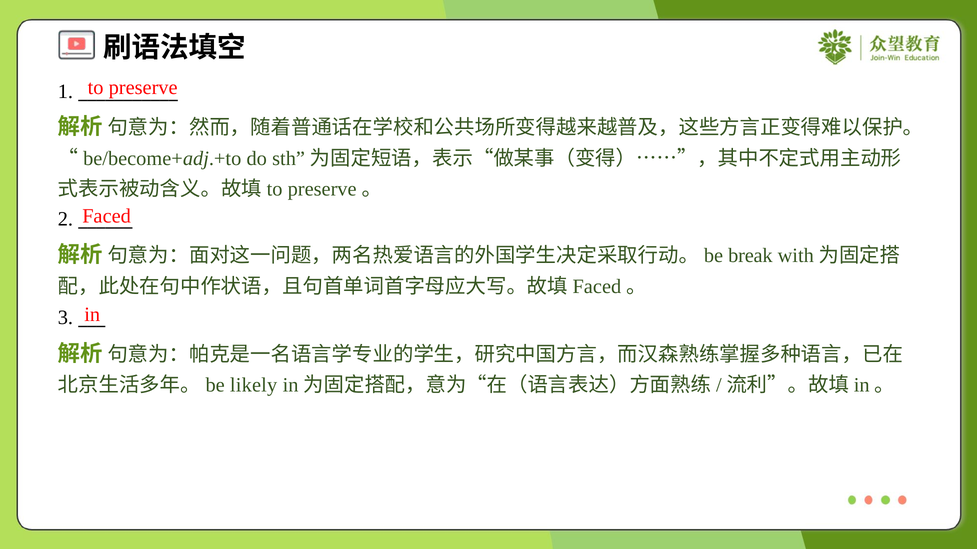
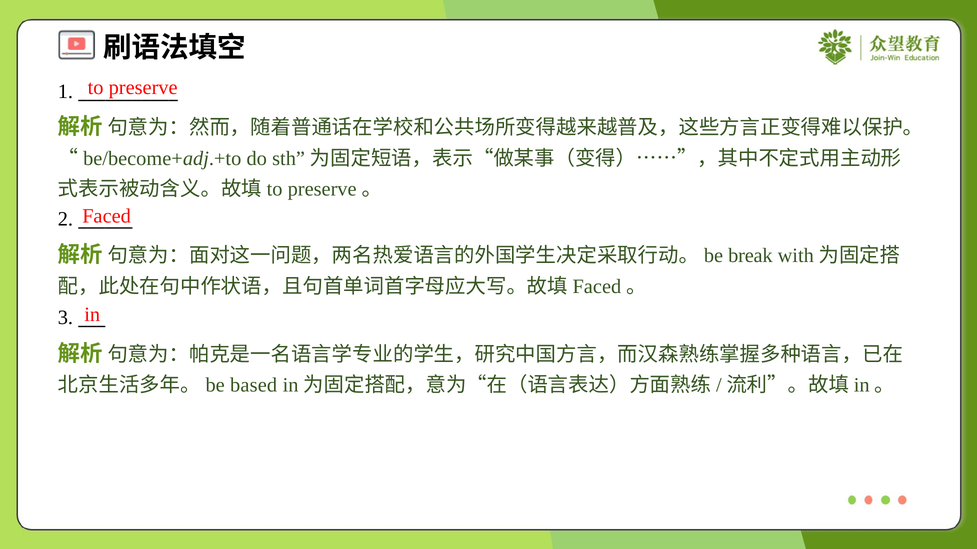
likely: likely -> based (254, 386)
